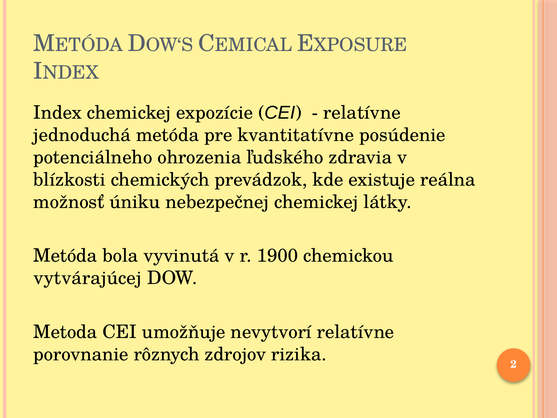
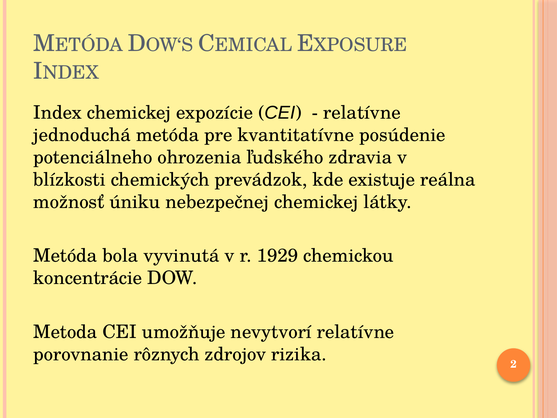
1900: 1900 -> 1929 (278, 256)
vytvárajúcej: vytvárajúcej -> koncentrácie (88, 278)
